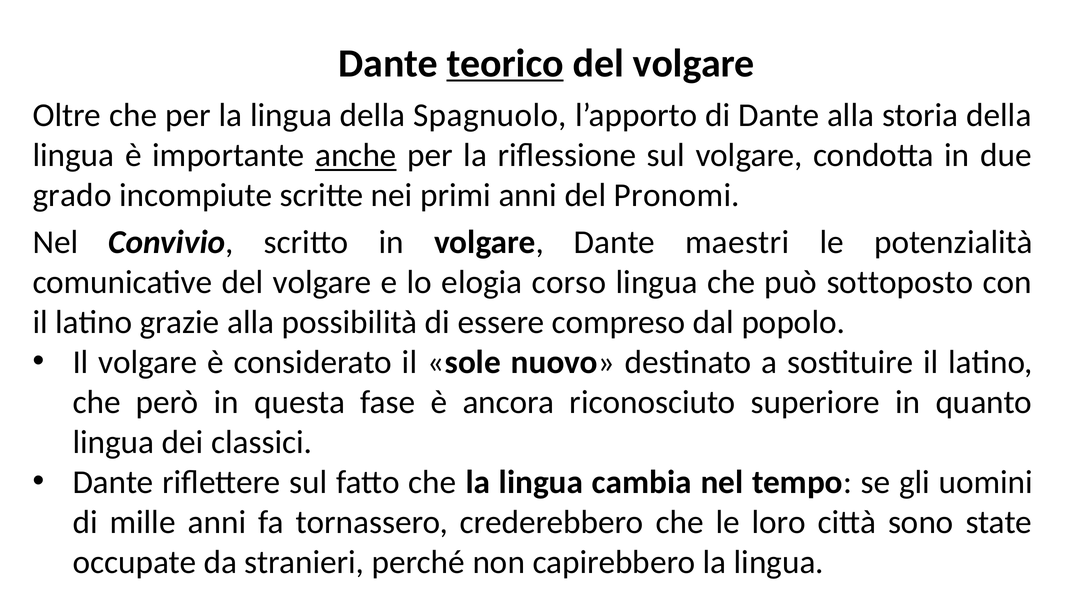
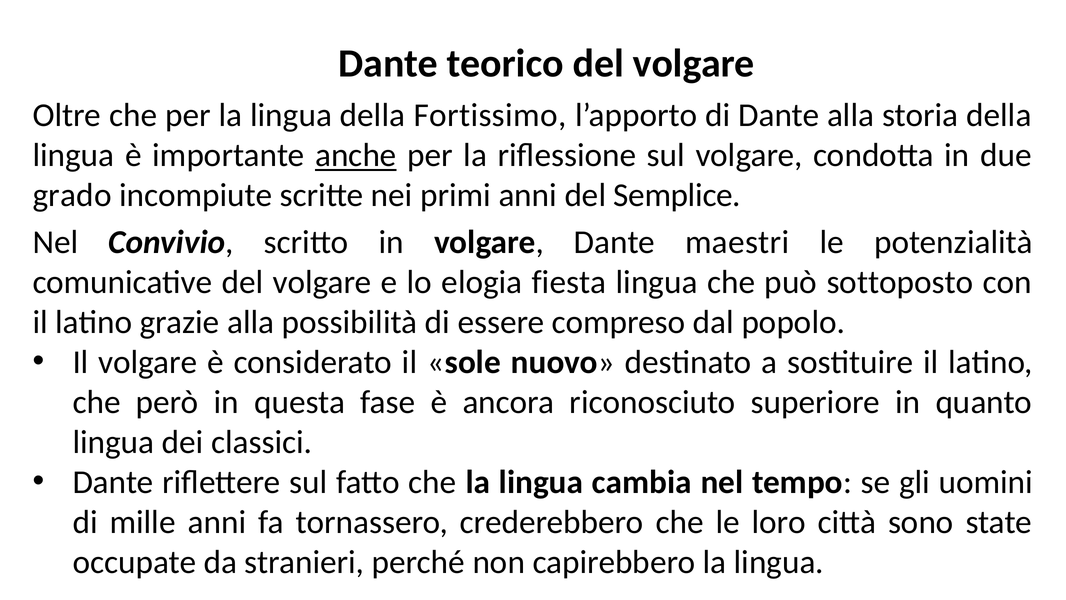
teorico underline: present -> none (505, 63)
Spagnuolo: Spagnuolo -> Fortissimo (490, 115)
Pronomi: Pronomi -> Semplice (677, 195)
corso: corso -> fiesta (569, 282)
